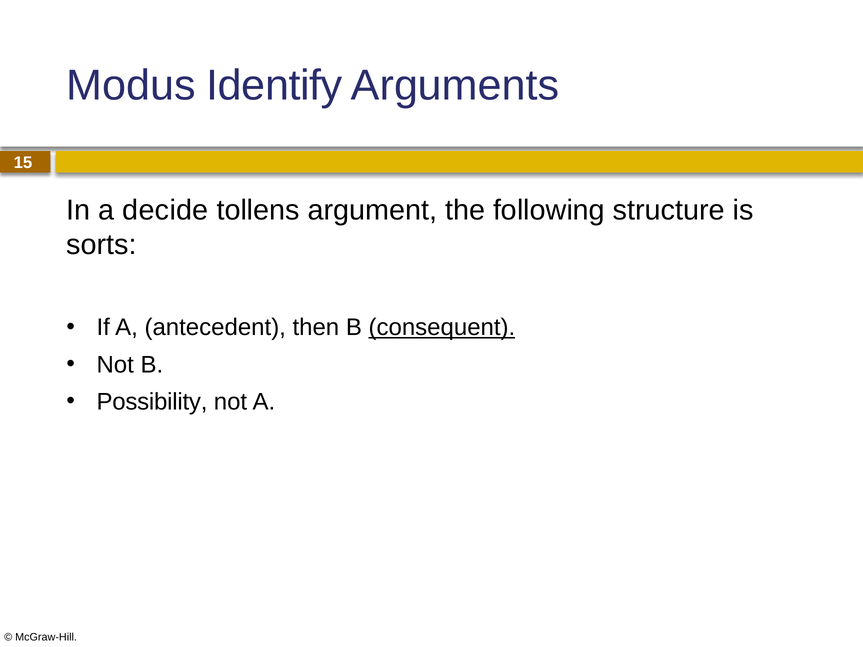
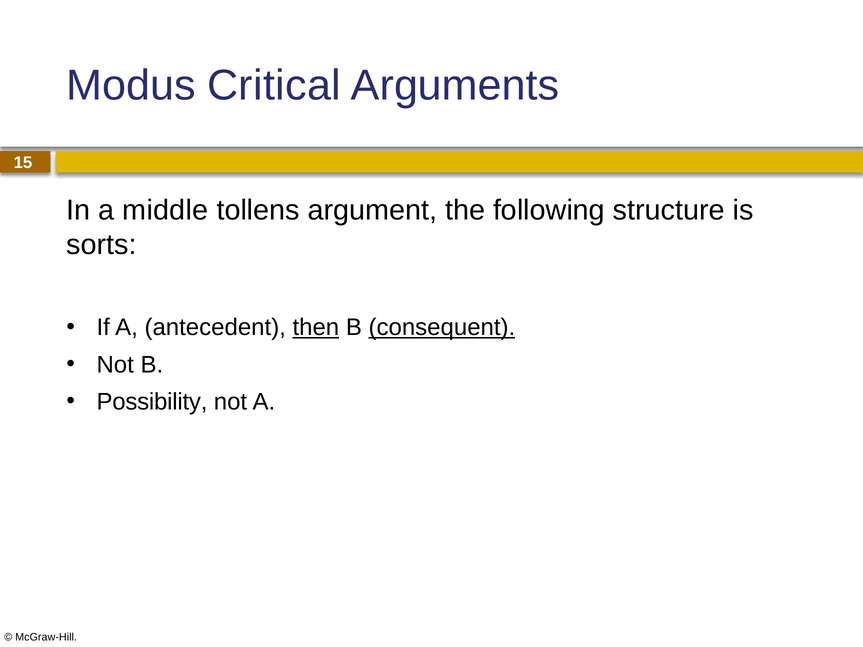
Identify: Identify -> Critical (274, 86)
decide: decide -> middle (165, 211)
then underline: none -> present (316, 328)
